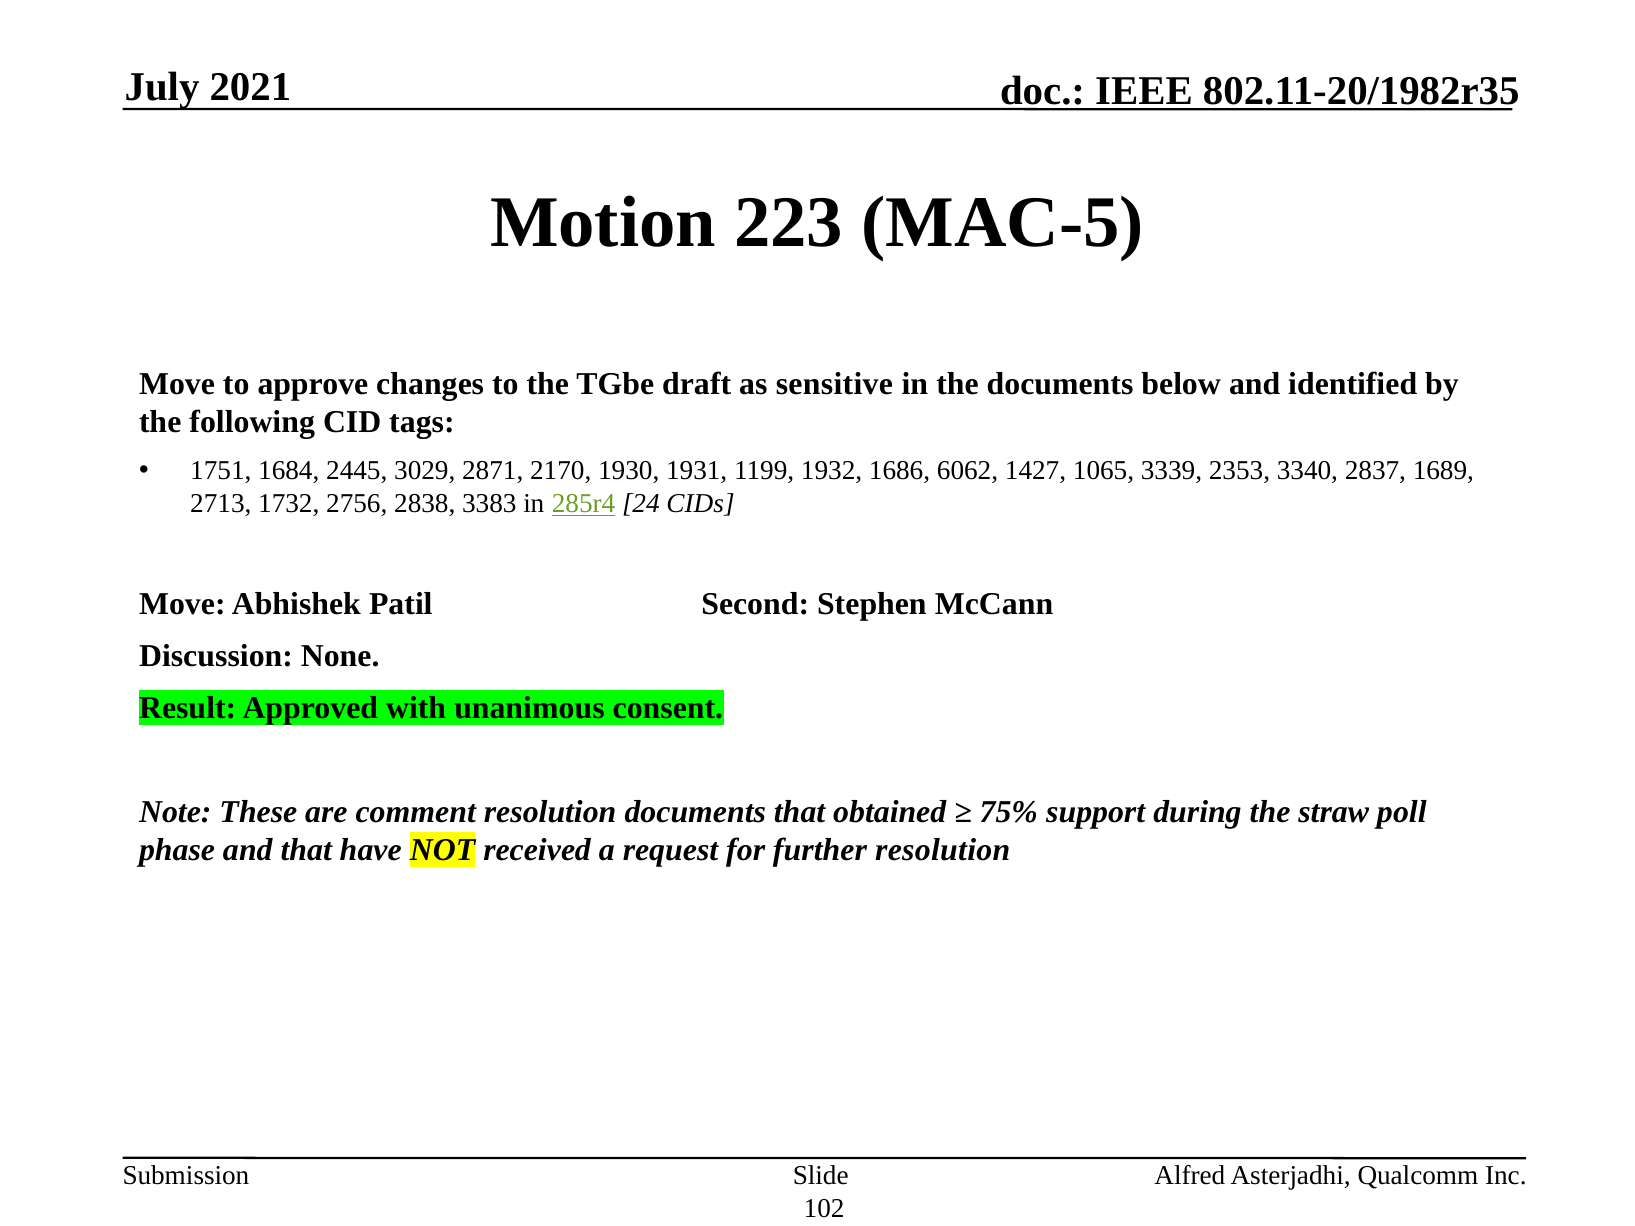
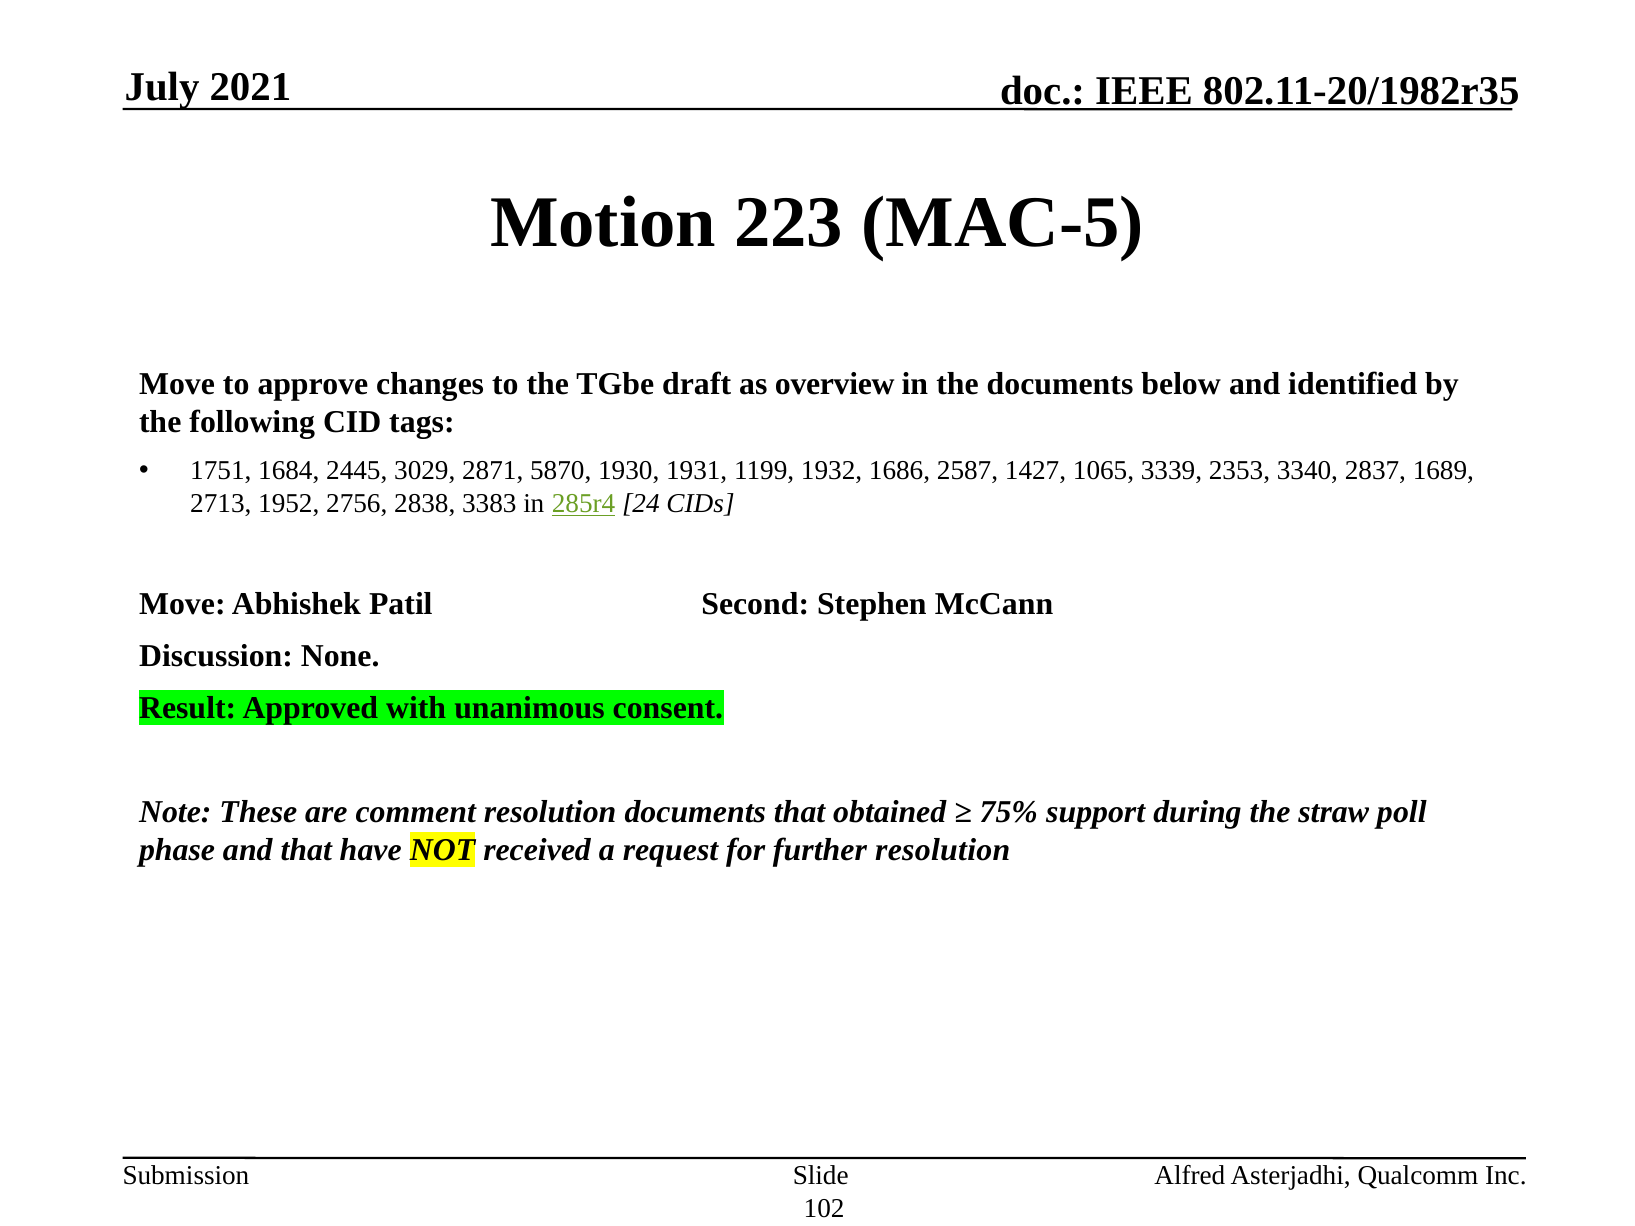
sensitive: sensitive -> overview (835, 384)
2170: 2170 -> 5870 (561, 471)
6062: 6062 -> 2587 (968, 471)
1732: 1732 -> 1952 (289, 503)
